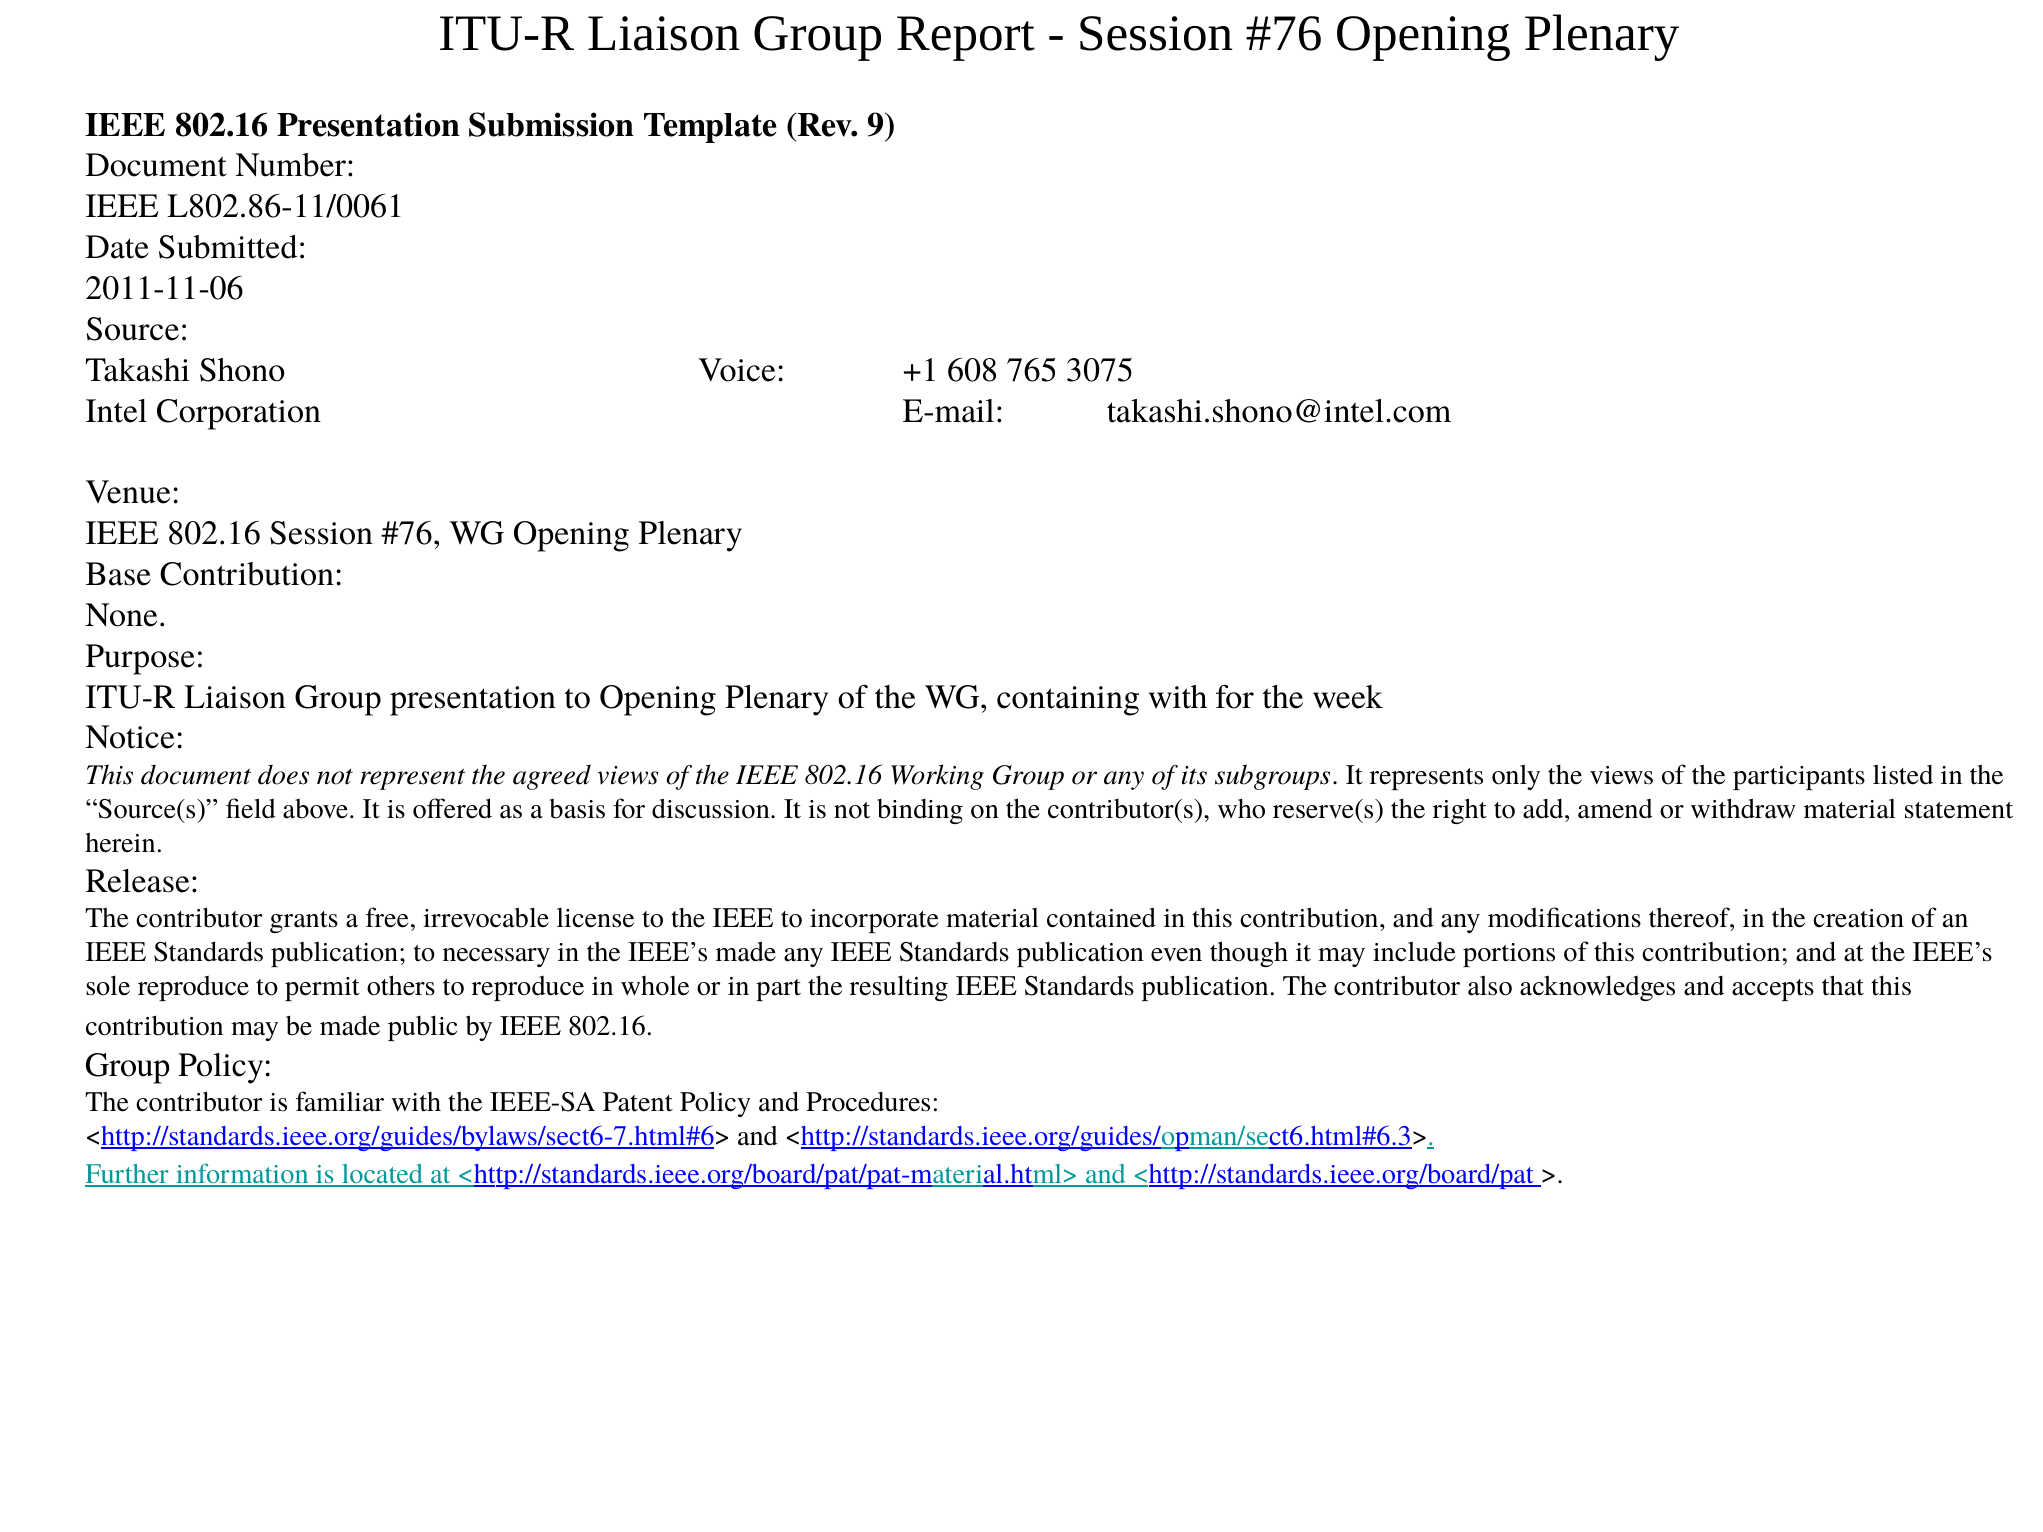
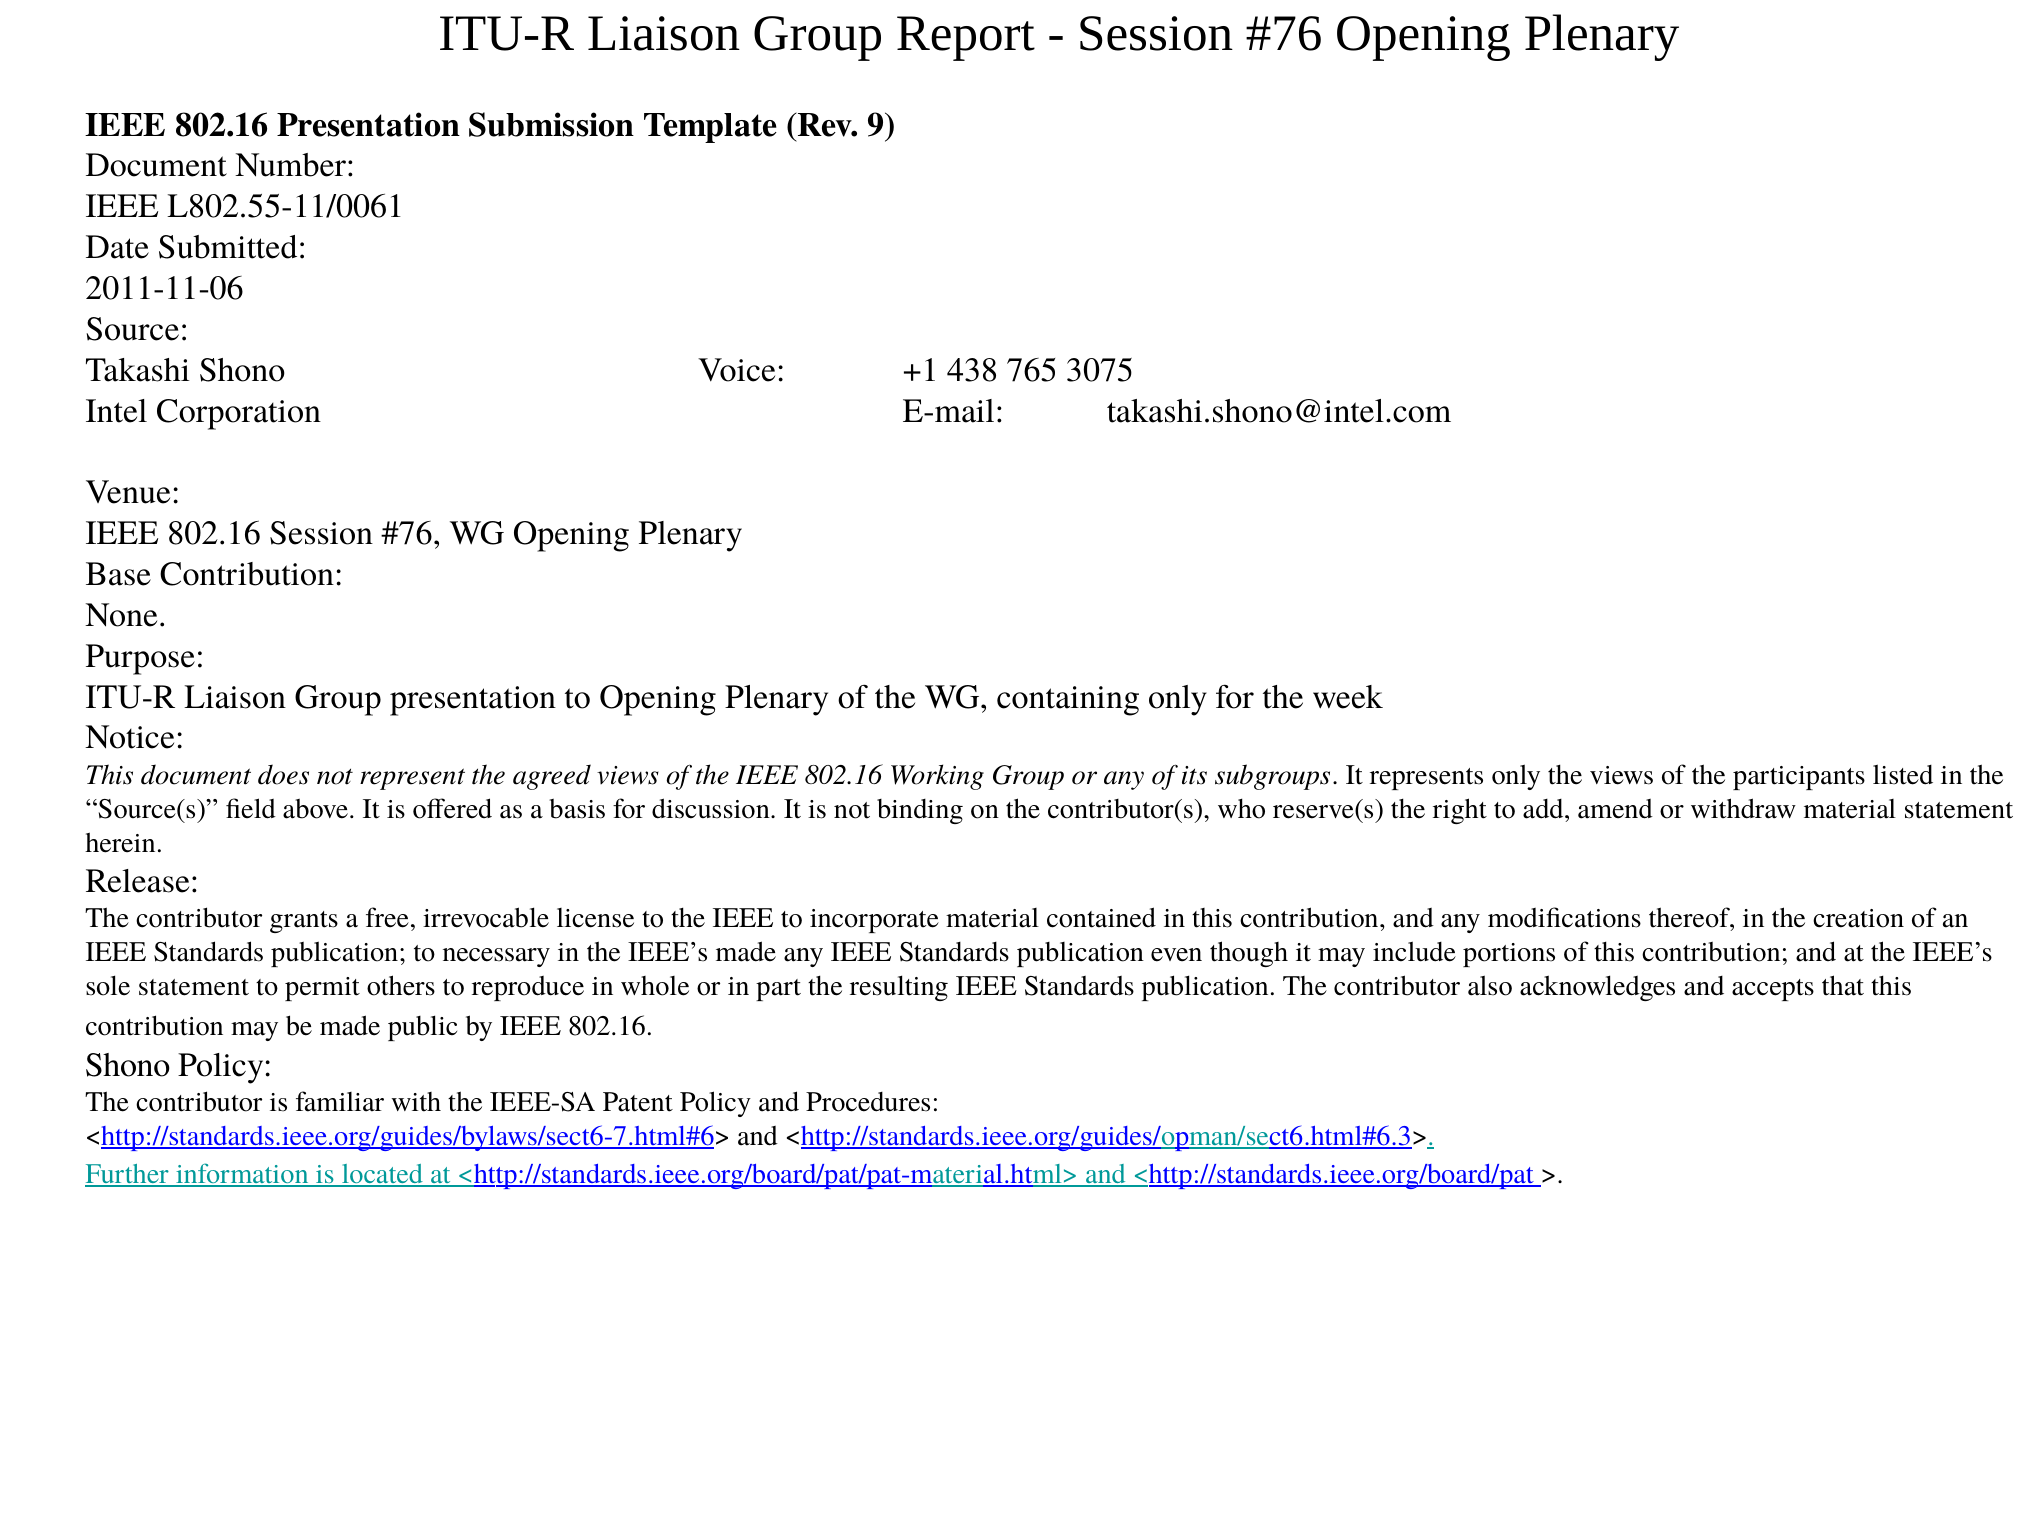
L802.86-11/0061: L802.86-11/0061 -> L802.55-11/0061 (286, 207)
608: 608 -> 438 (973, 370)
containing with: with -> only (1178, 697)
sole reproduce: reproduce -> statement (193, 986)
Group: Group -> Shono (128, 1065)
